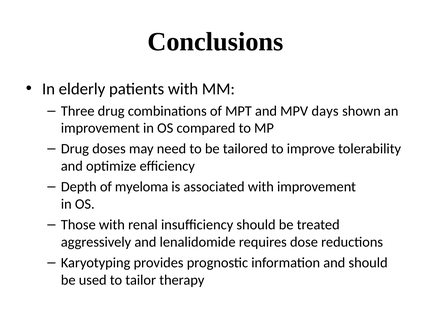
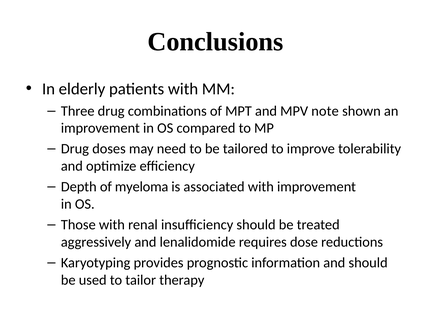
days: days -> note (325, 111)
